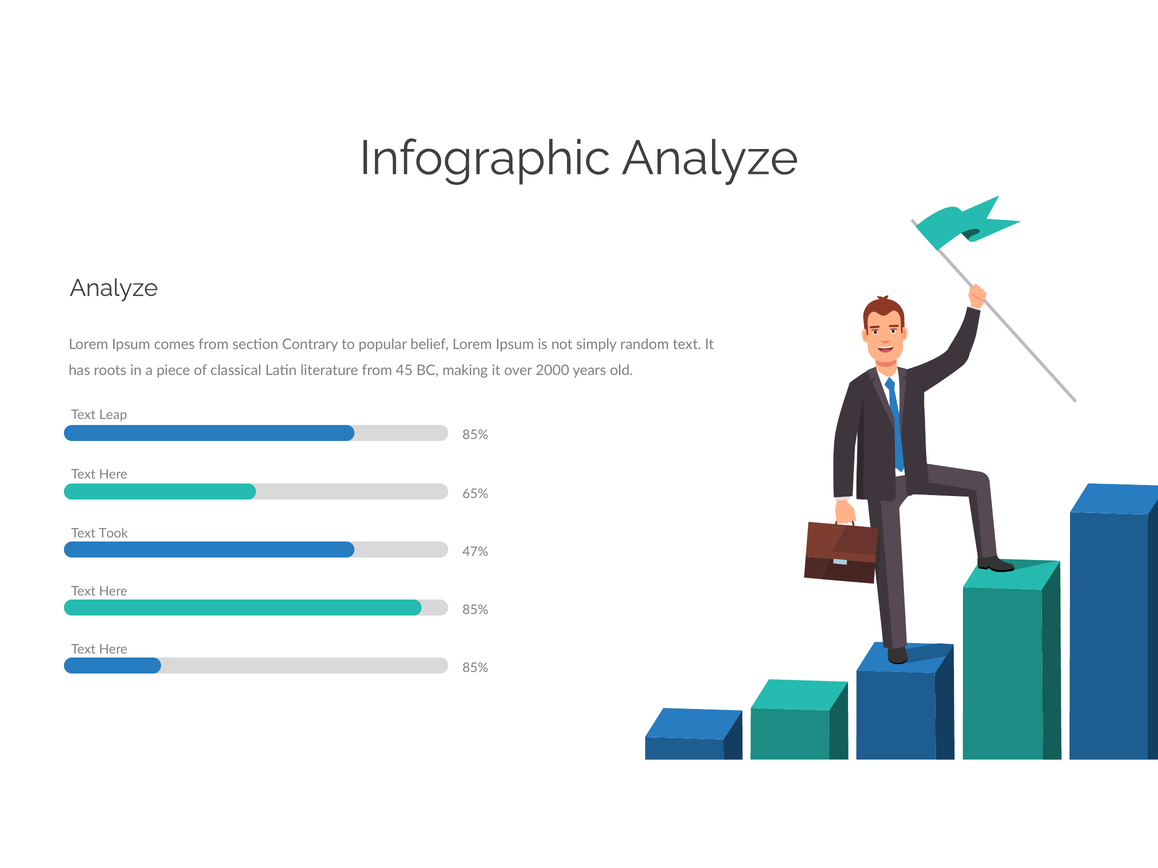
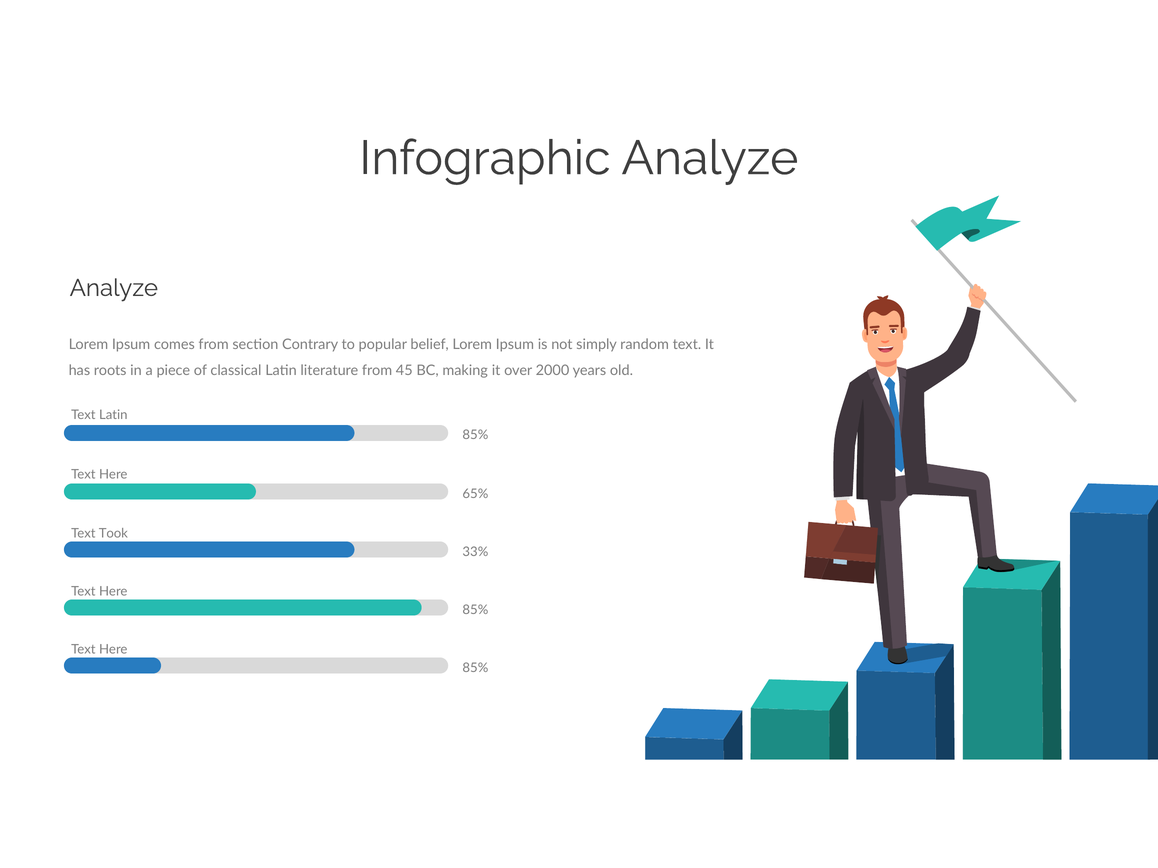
Text Leap: Leap -> Latin (113, 415)
47%: 47% -> 33% (475, 552)
